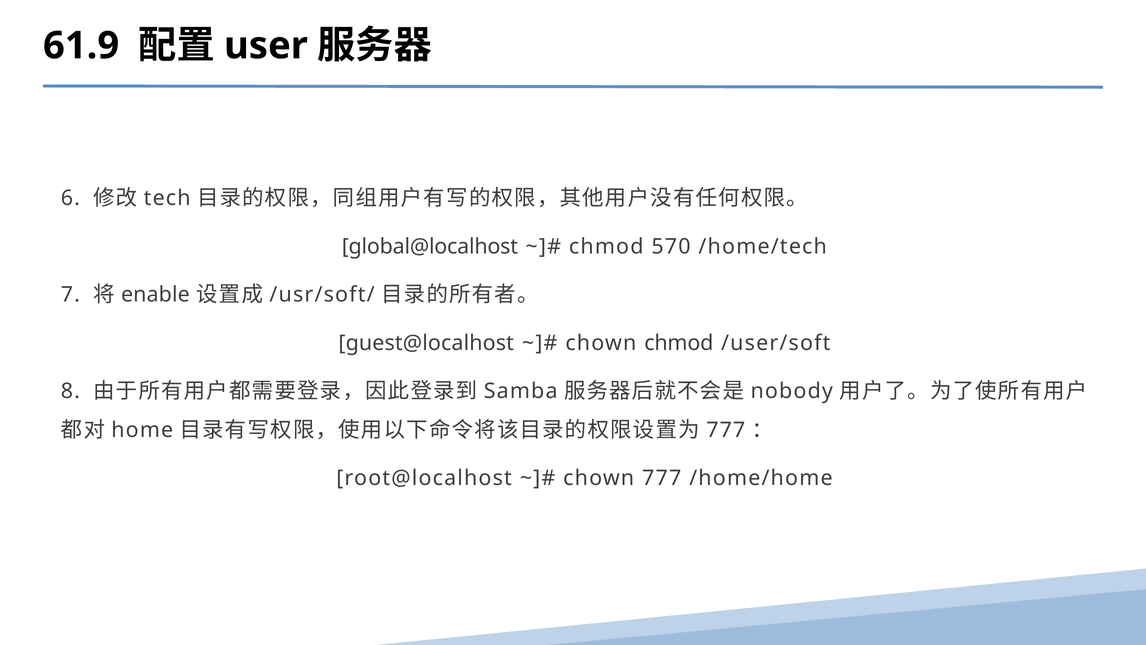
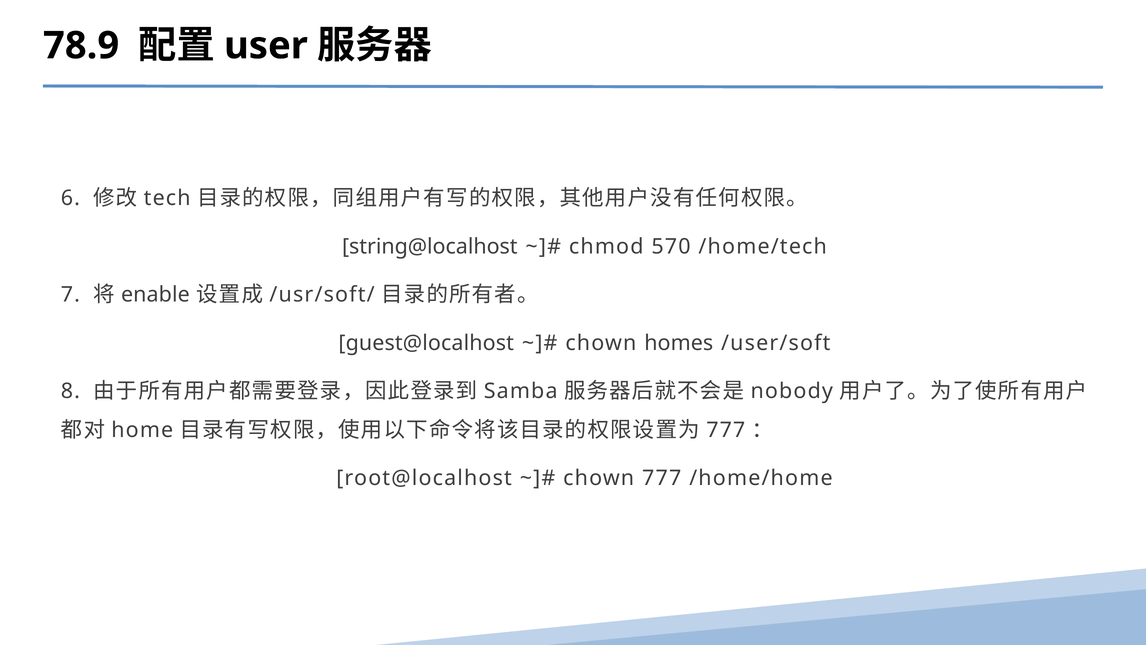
61.9: 61.9 -> 78.9 (81, 46)
global@localhost: global@localhost -> string@localhost (430, 246)
chown chmod: chmod -> homes (679, 343)
